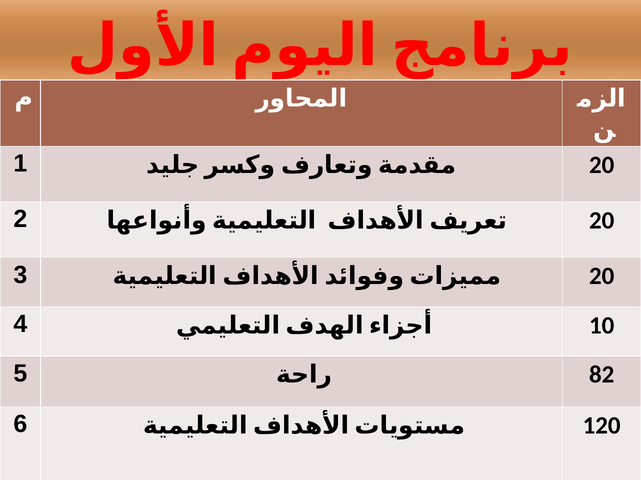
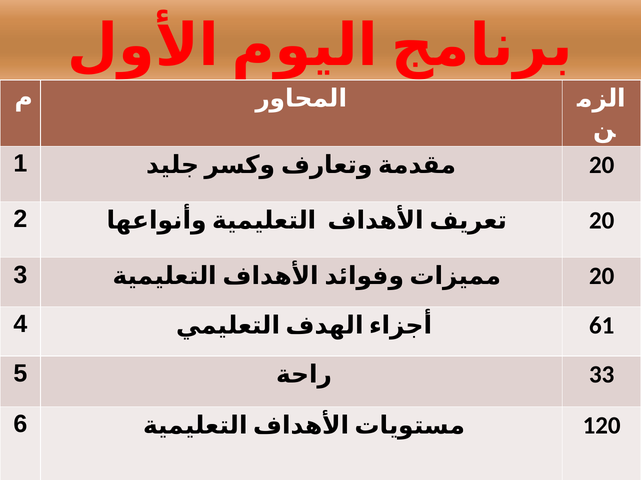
10: 10 -> 61 (602, 326)
82: 82 -> 33 (602, 375)
